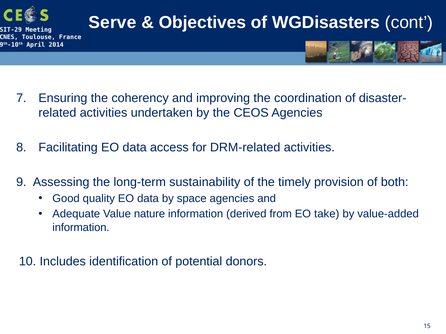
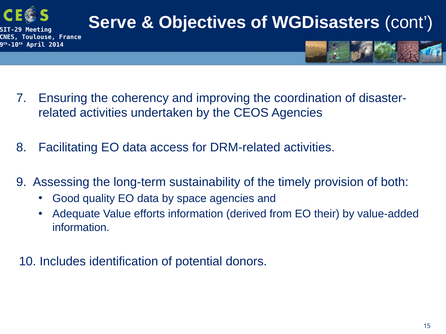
nature: nature -> efforts (149, 214)
take: take -> their (327, 214)
